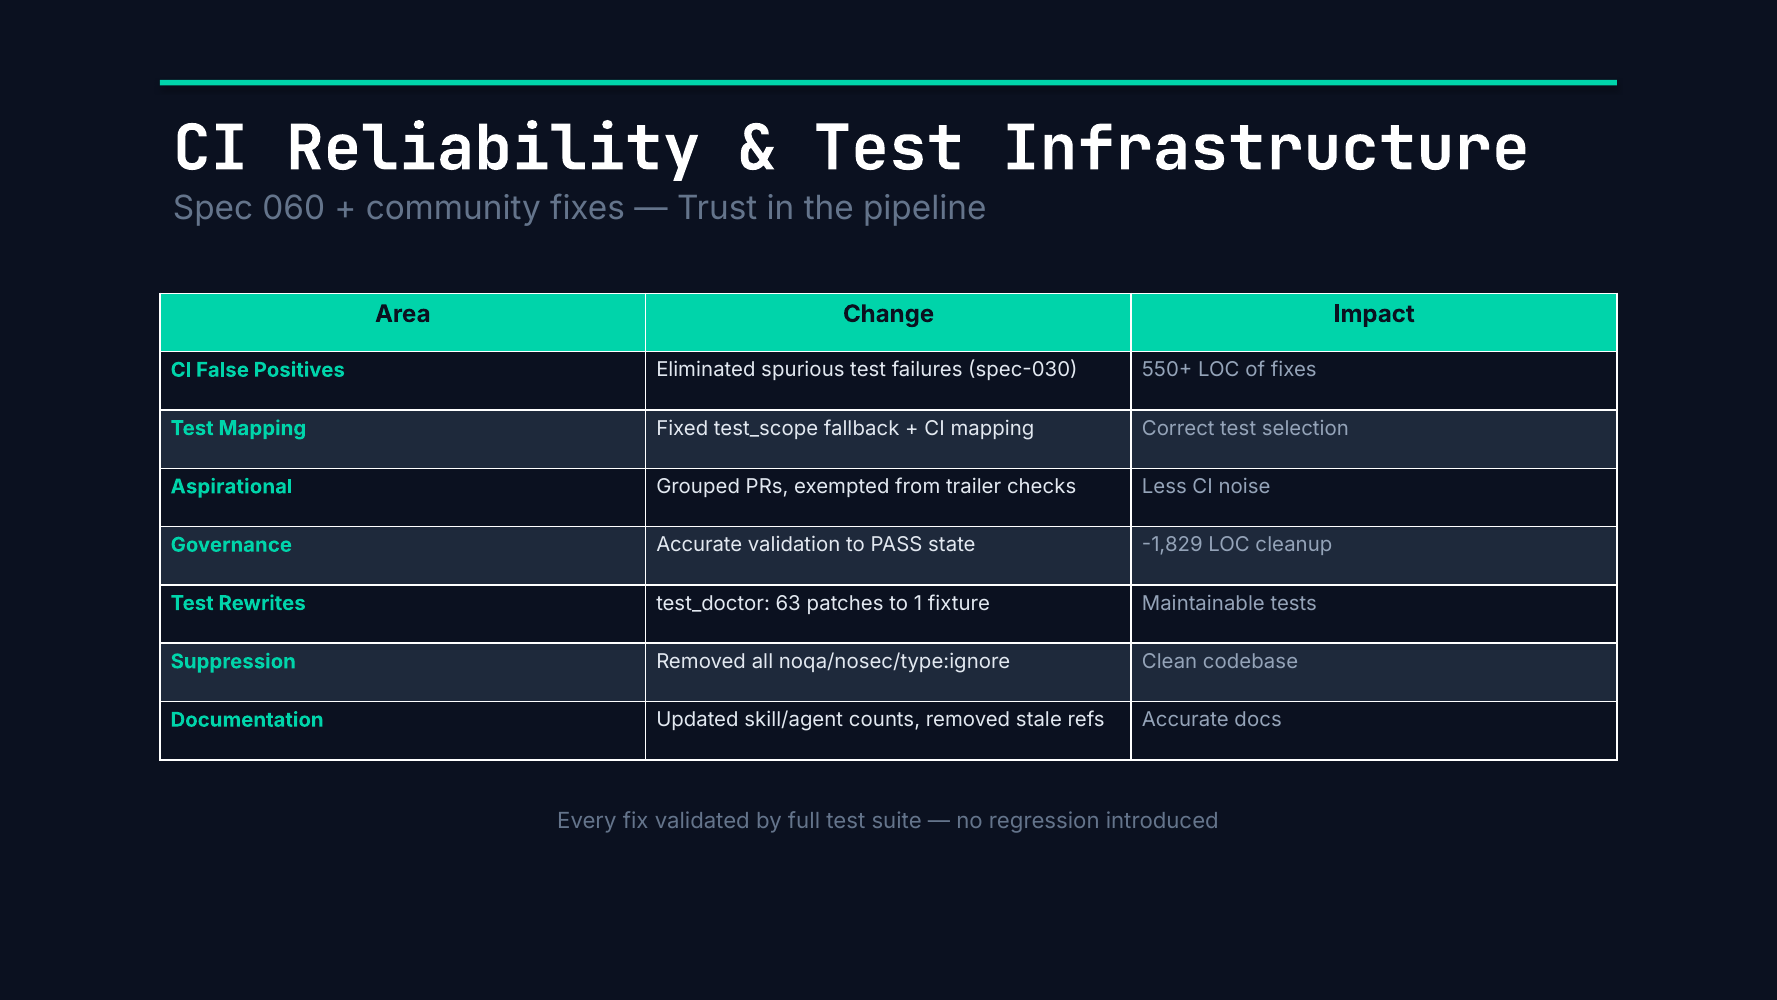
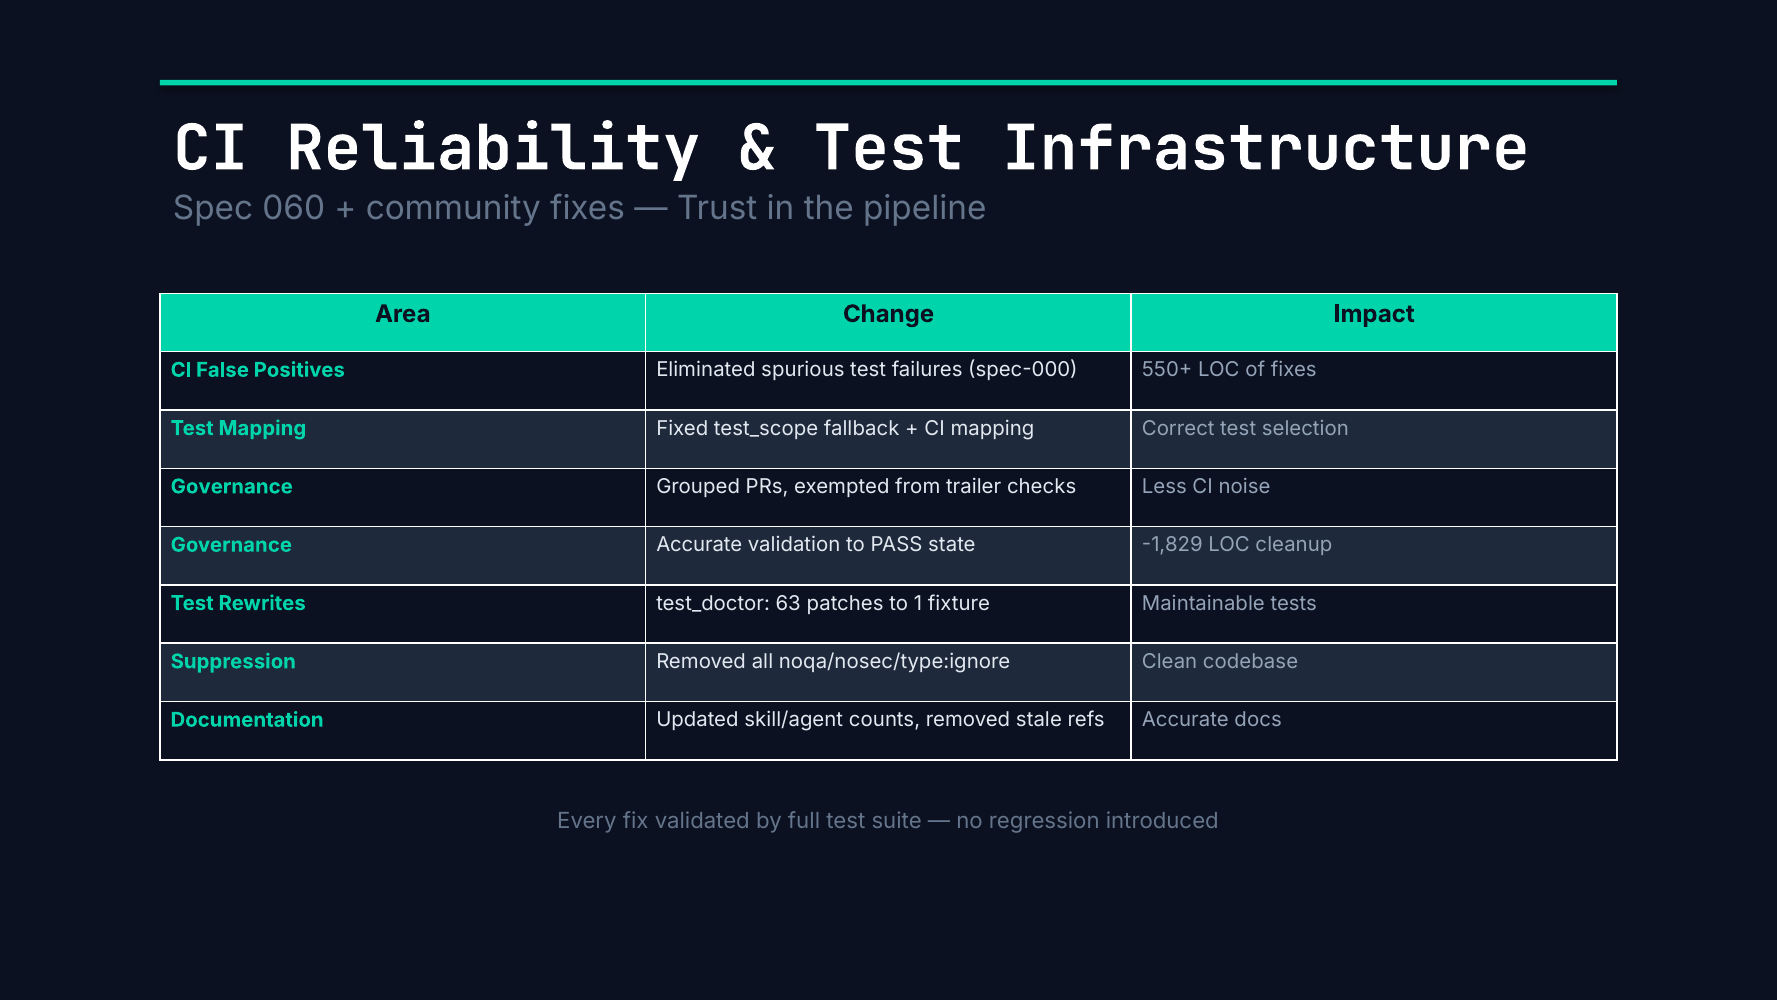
spec-030: spec-030 -> spec-000 (1023, 370)
Aspirational: Aspirational -> Governance (232, 486)
